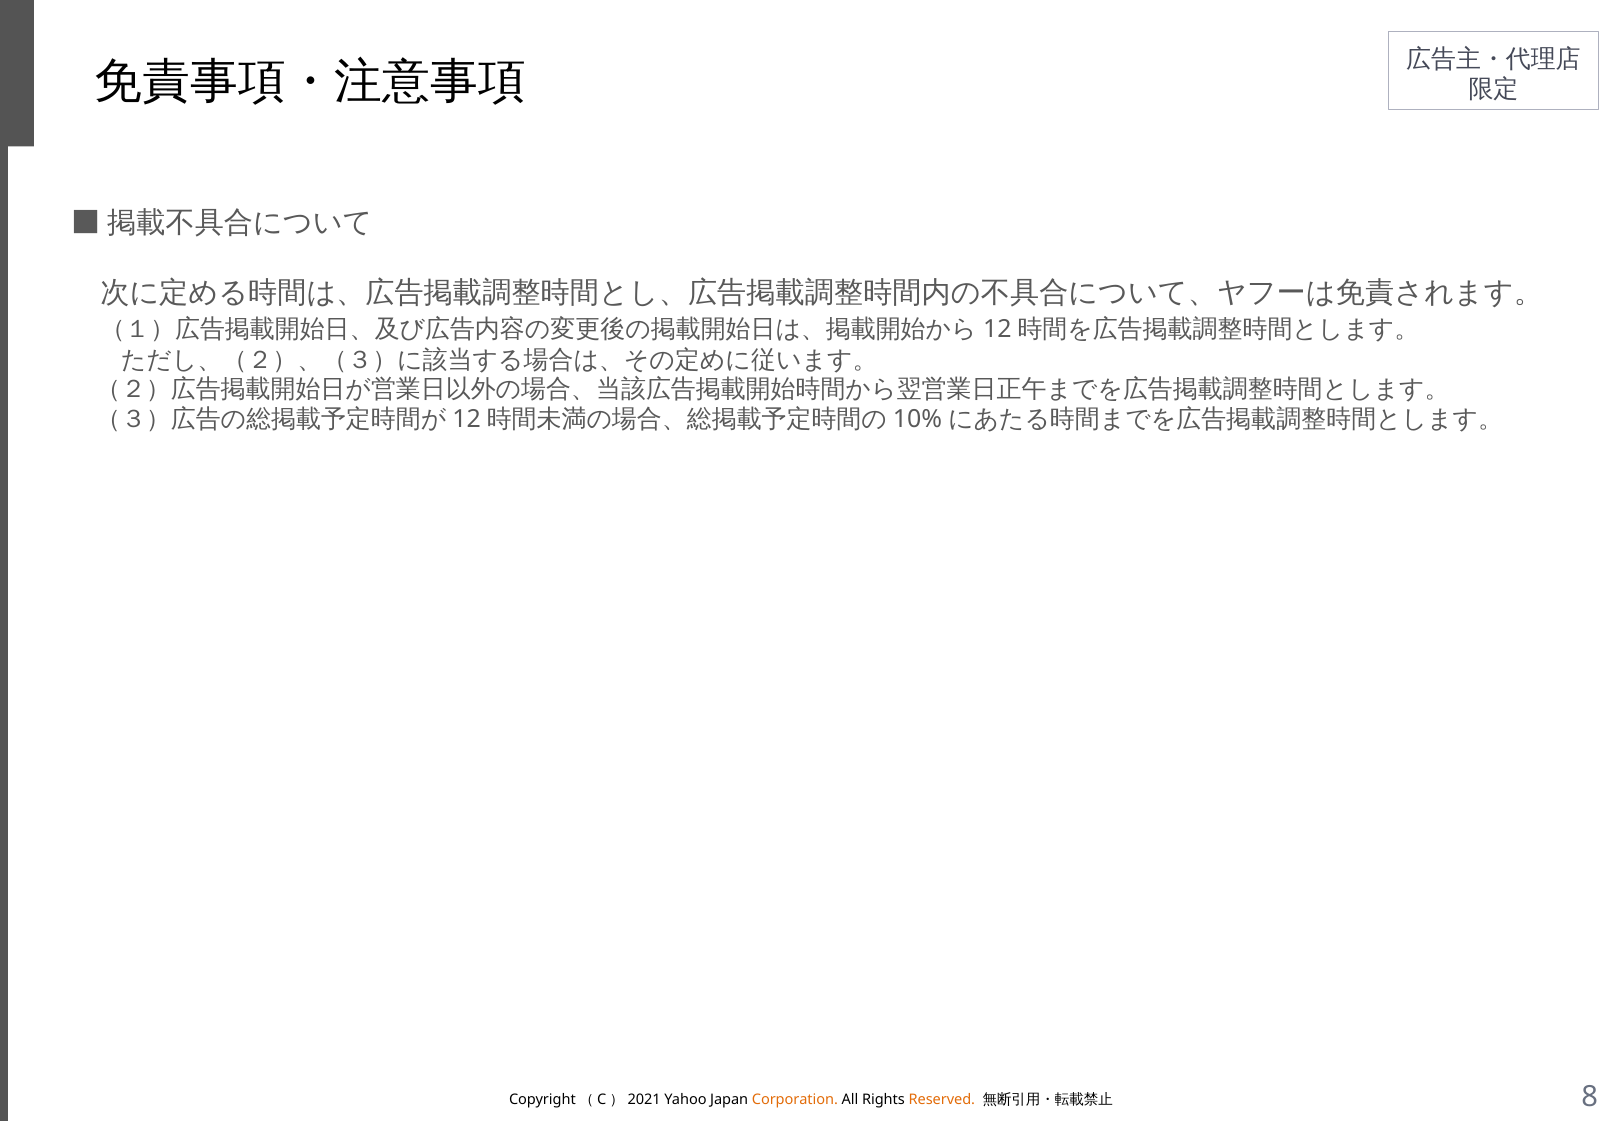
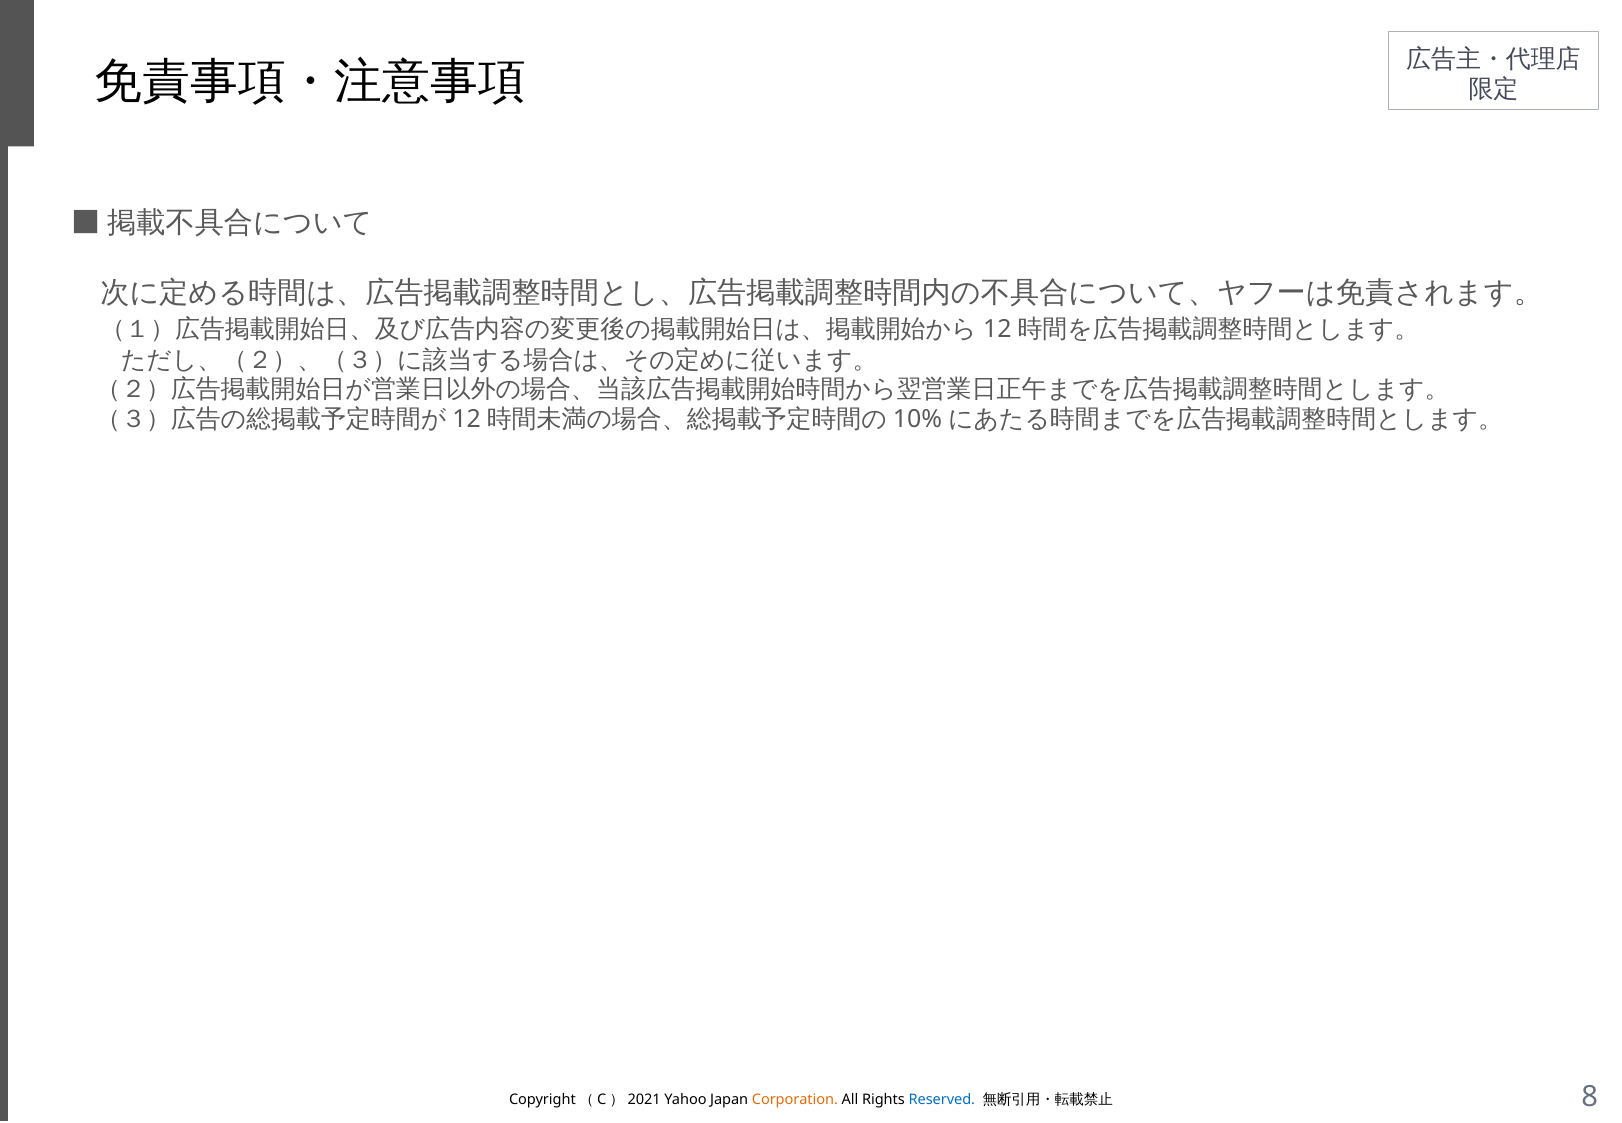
Reserved colour: orange -> blue (942, 1099)
